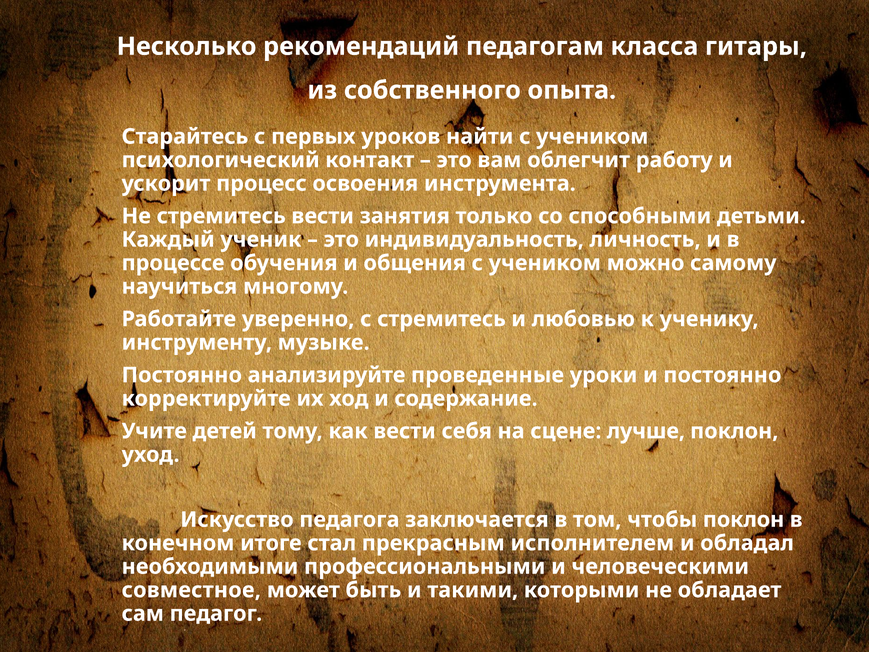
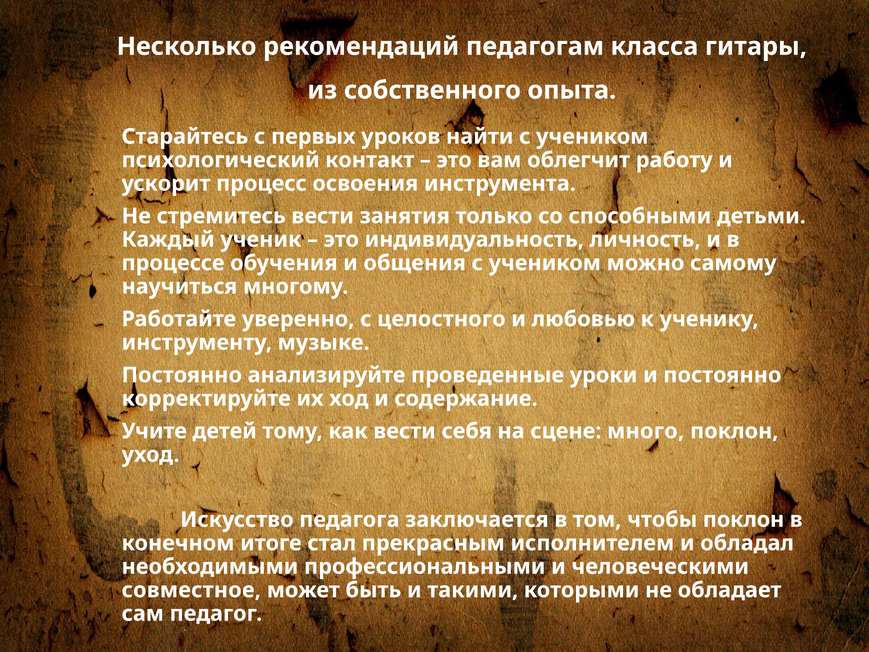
с стремитесь: стремитесь -> целостного (441, 319)
лучше: лучше -> много (646, 431)
